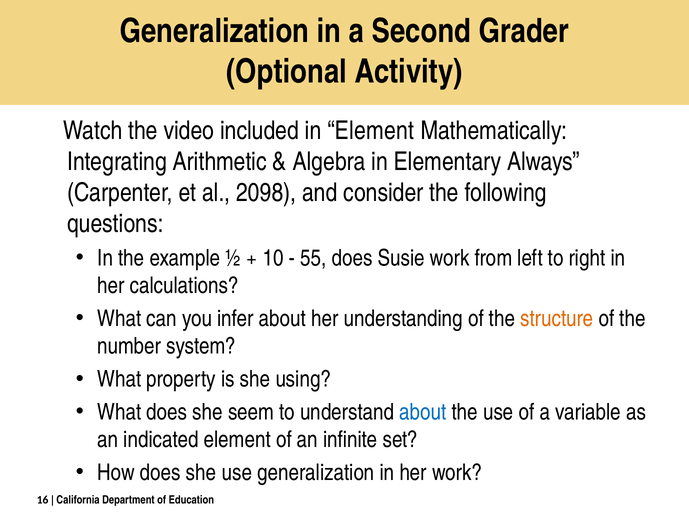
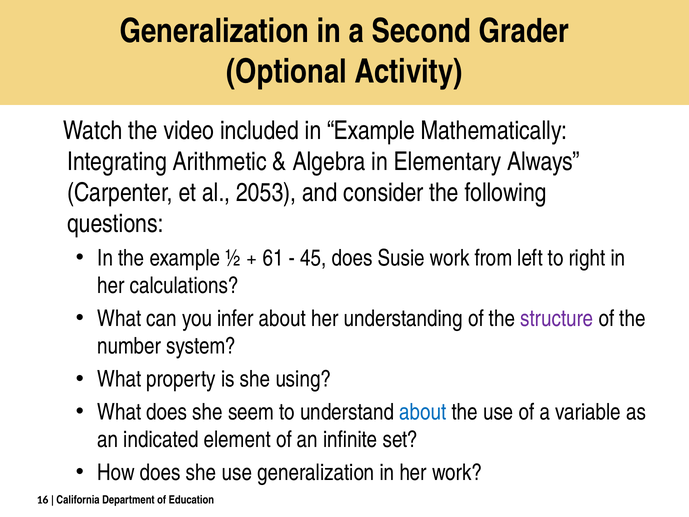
in Element: Element -> Example (371, 131)
2098: 2098 -> 2053 (266, 193)
10: 10 -> 61 (273, 258)
55: 55 -> 45 (313, 258)
structure colour: orange -> purple (557, 319)
